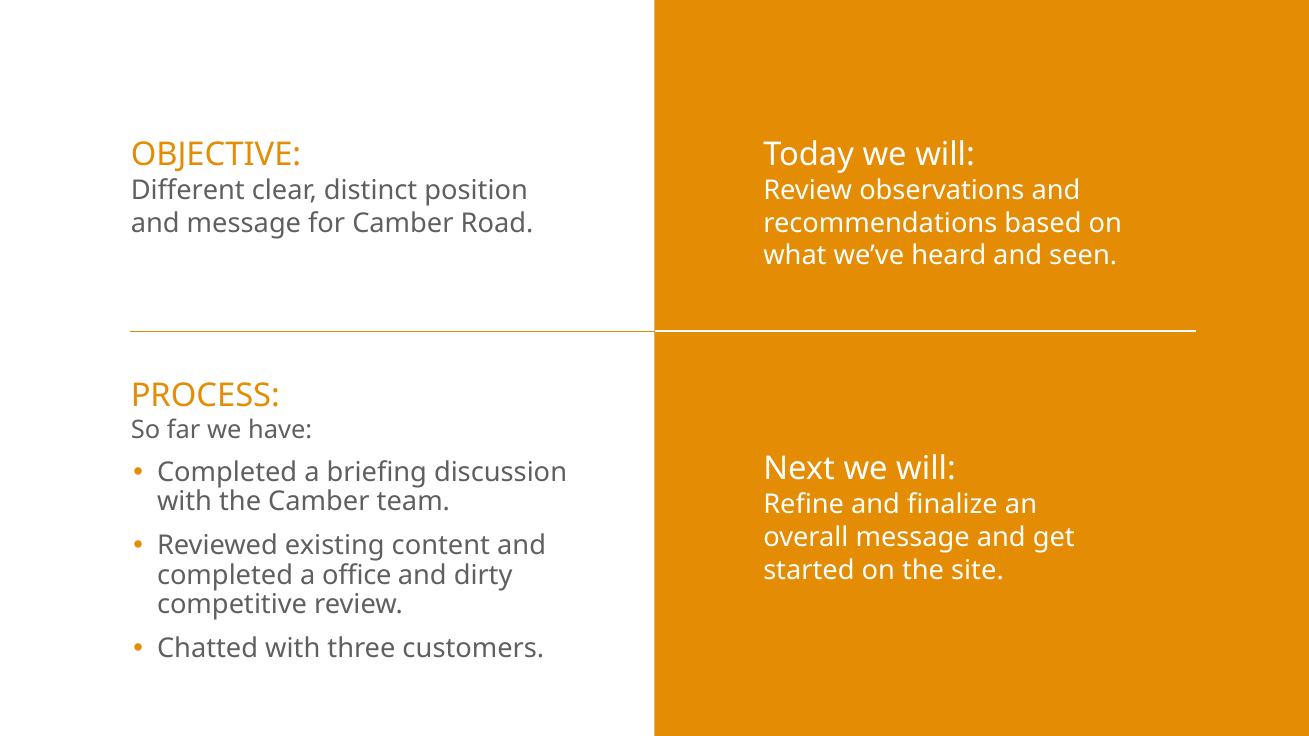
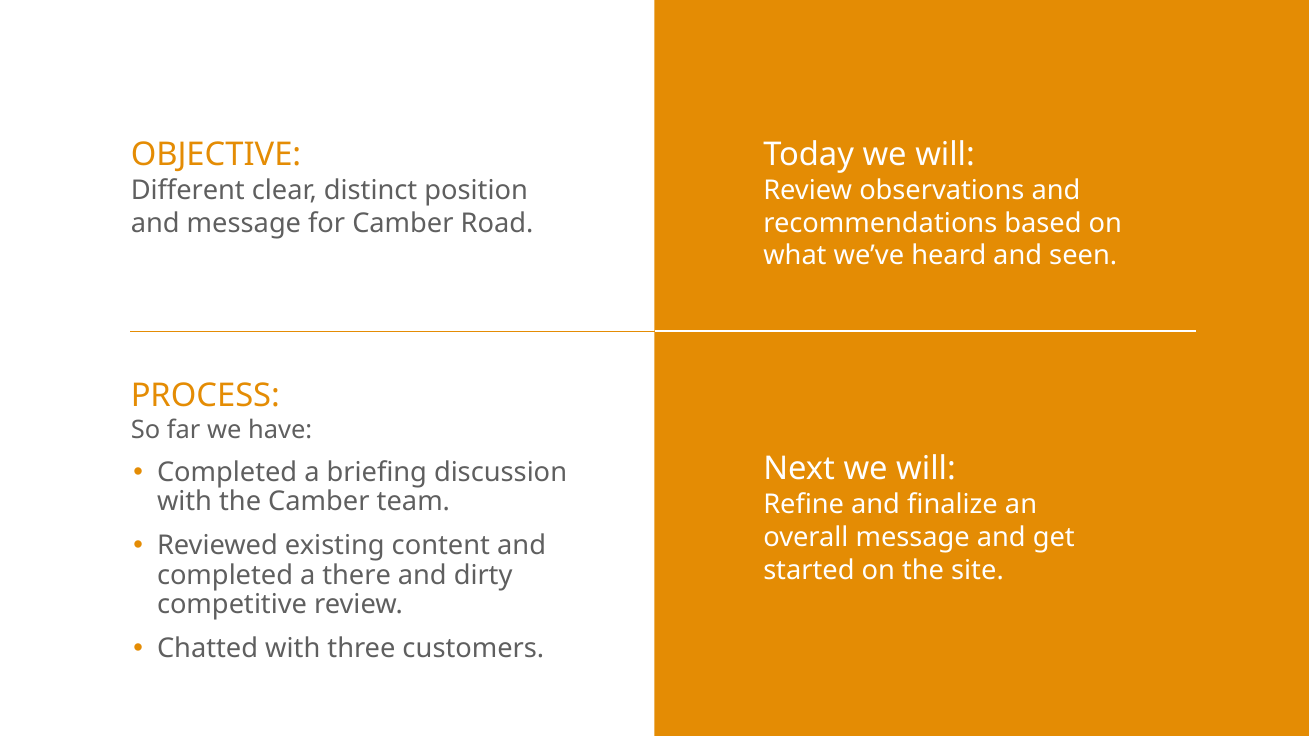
office: office -> there (357, 575)
